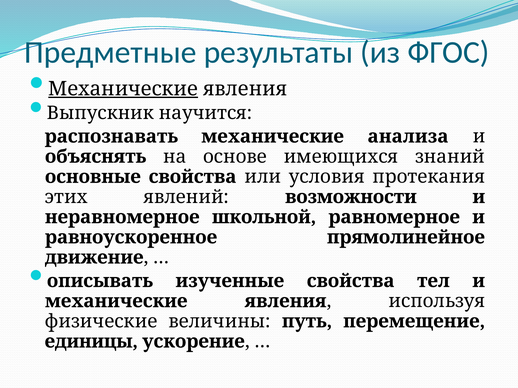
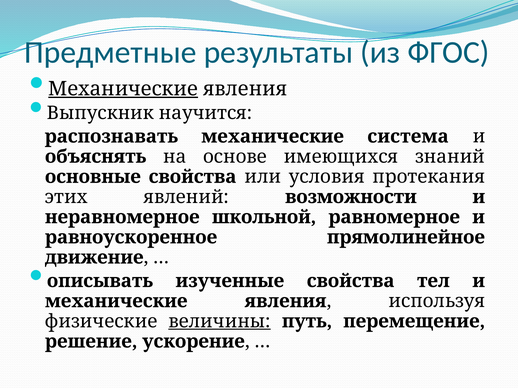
анализа: анализа -> система (408, 137)
величины underline: none -> present (219, 322)
единицы: единицы -> решение (91, 342)
